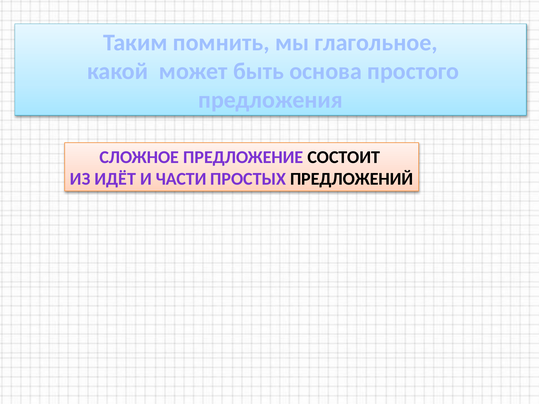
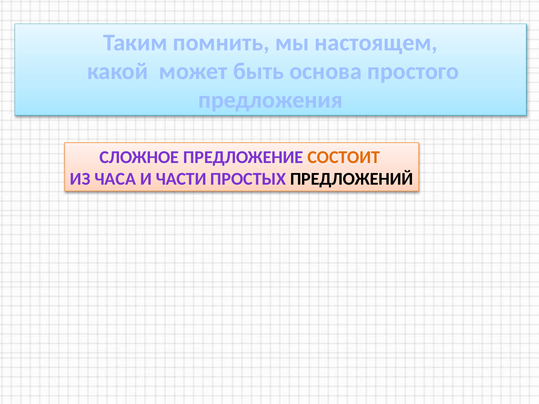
глагольное: глагольное -> настоящем (376, 43)
СОСТОИТ colour: black -> orange (344, 157)
ИДЁТ: ИДЁТ -> ЧАСА (115, 179)
